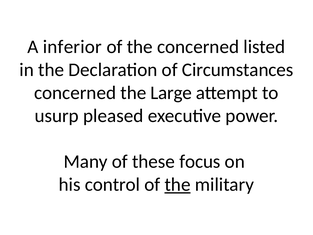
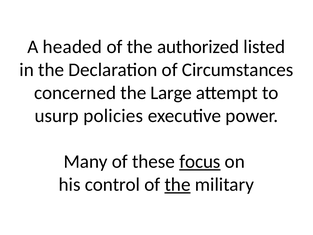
inferior: inferior -> headed (72, 47)
the concerned: concerned -> authorized (198, 47)
pleased: pleased -> policies (113, 116)
focus underline: none -> present (200, 161)
